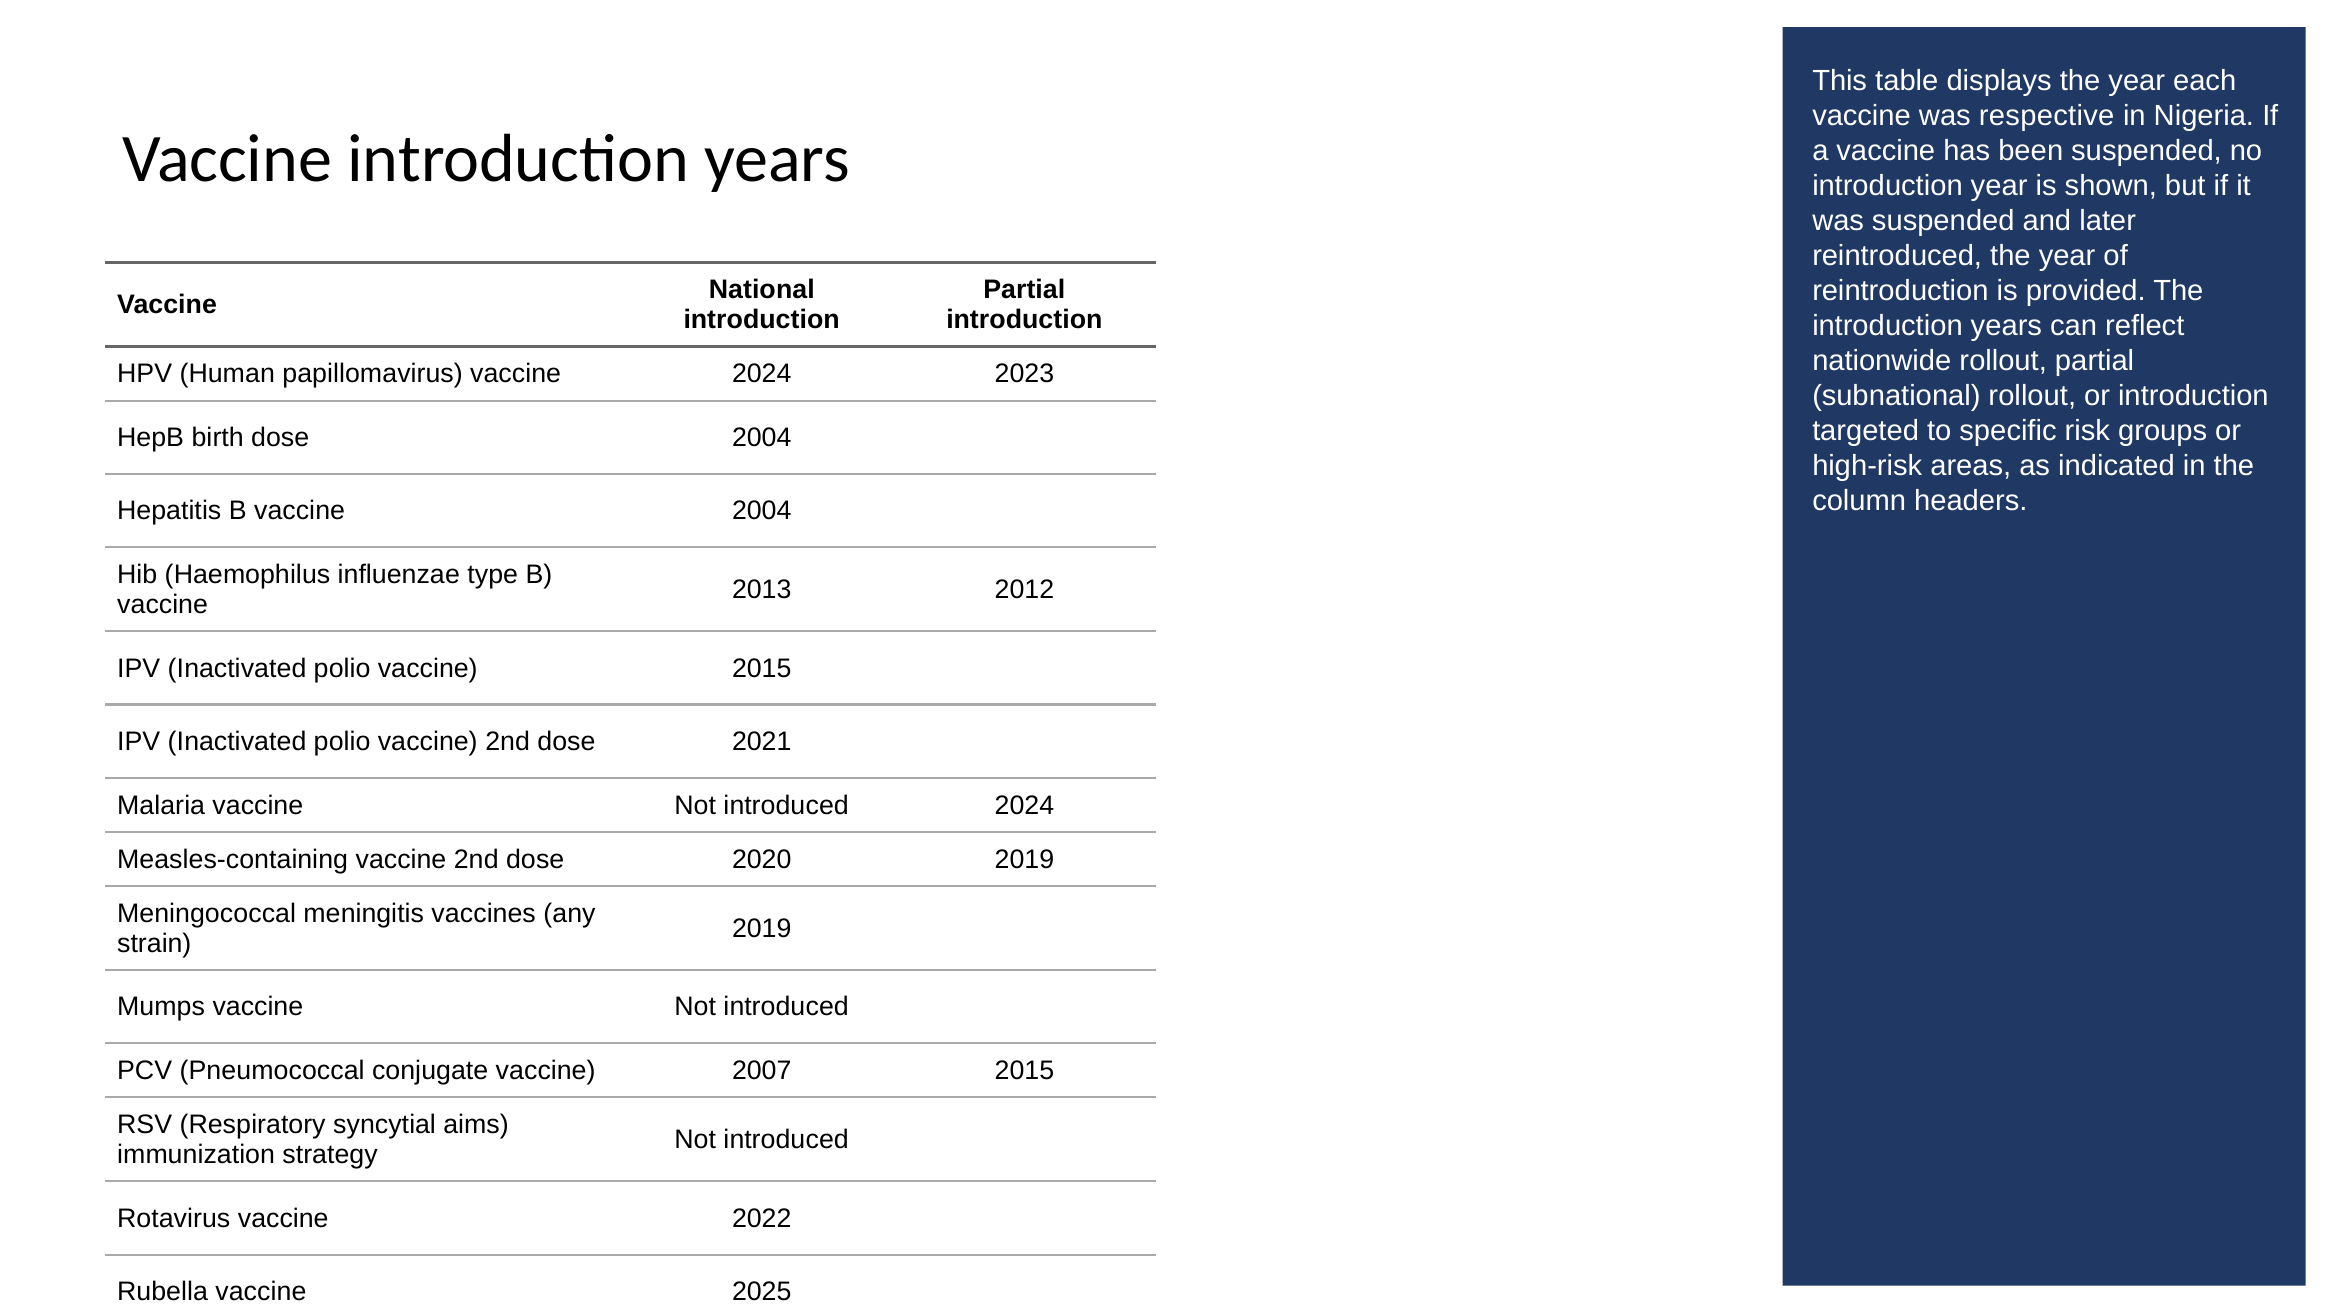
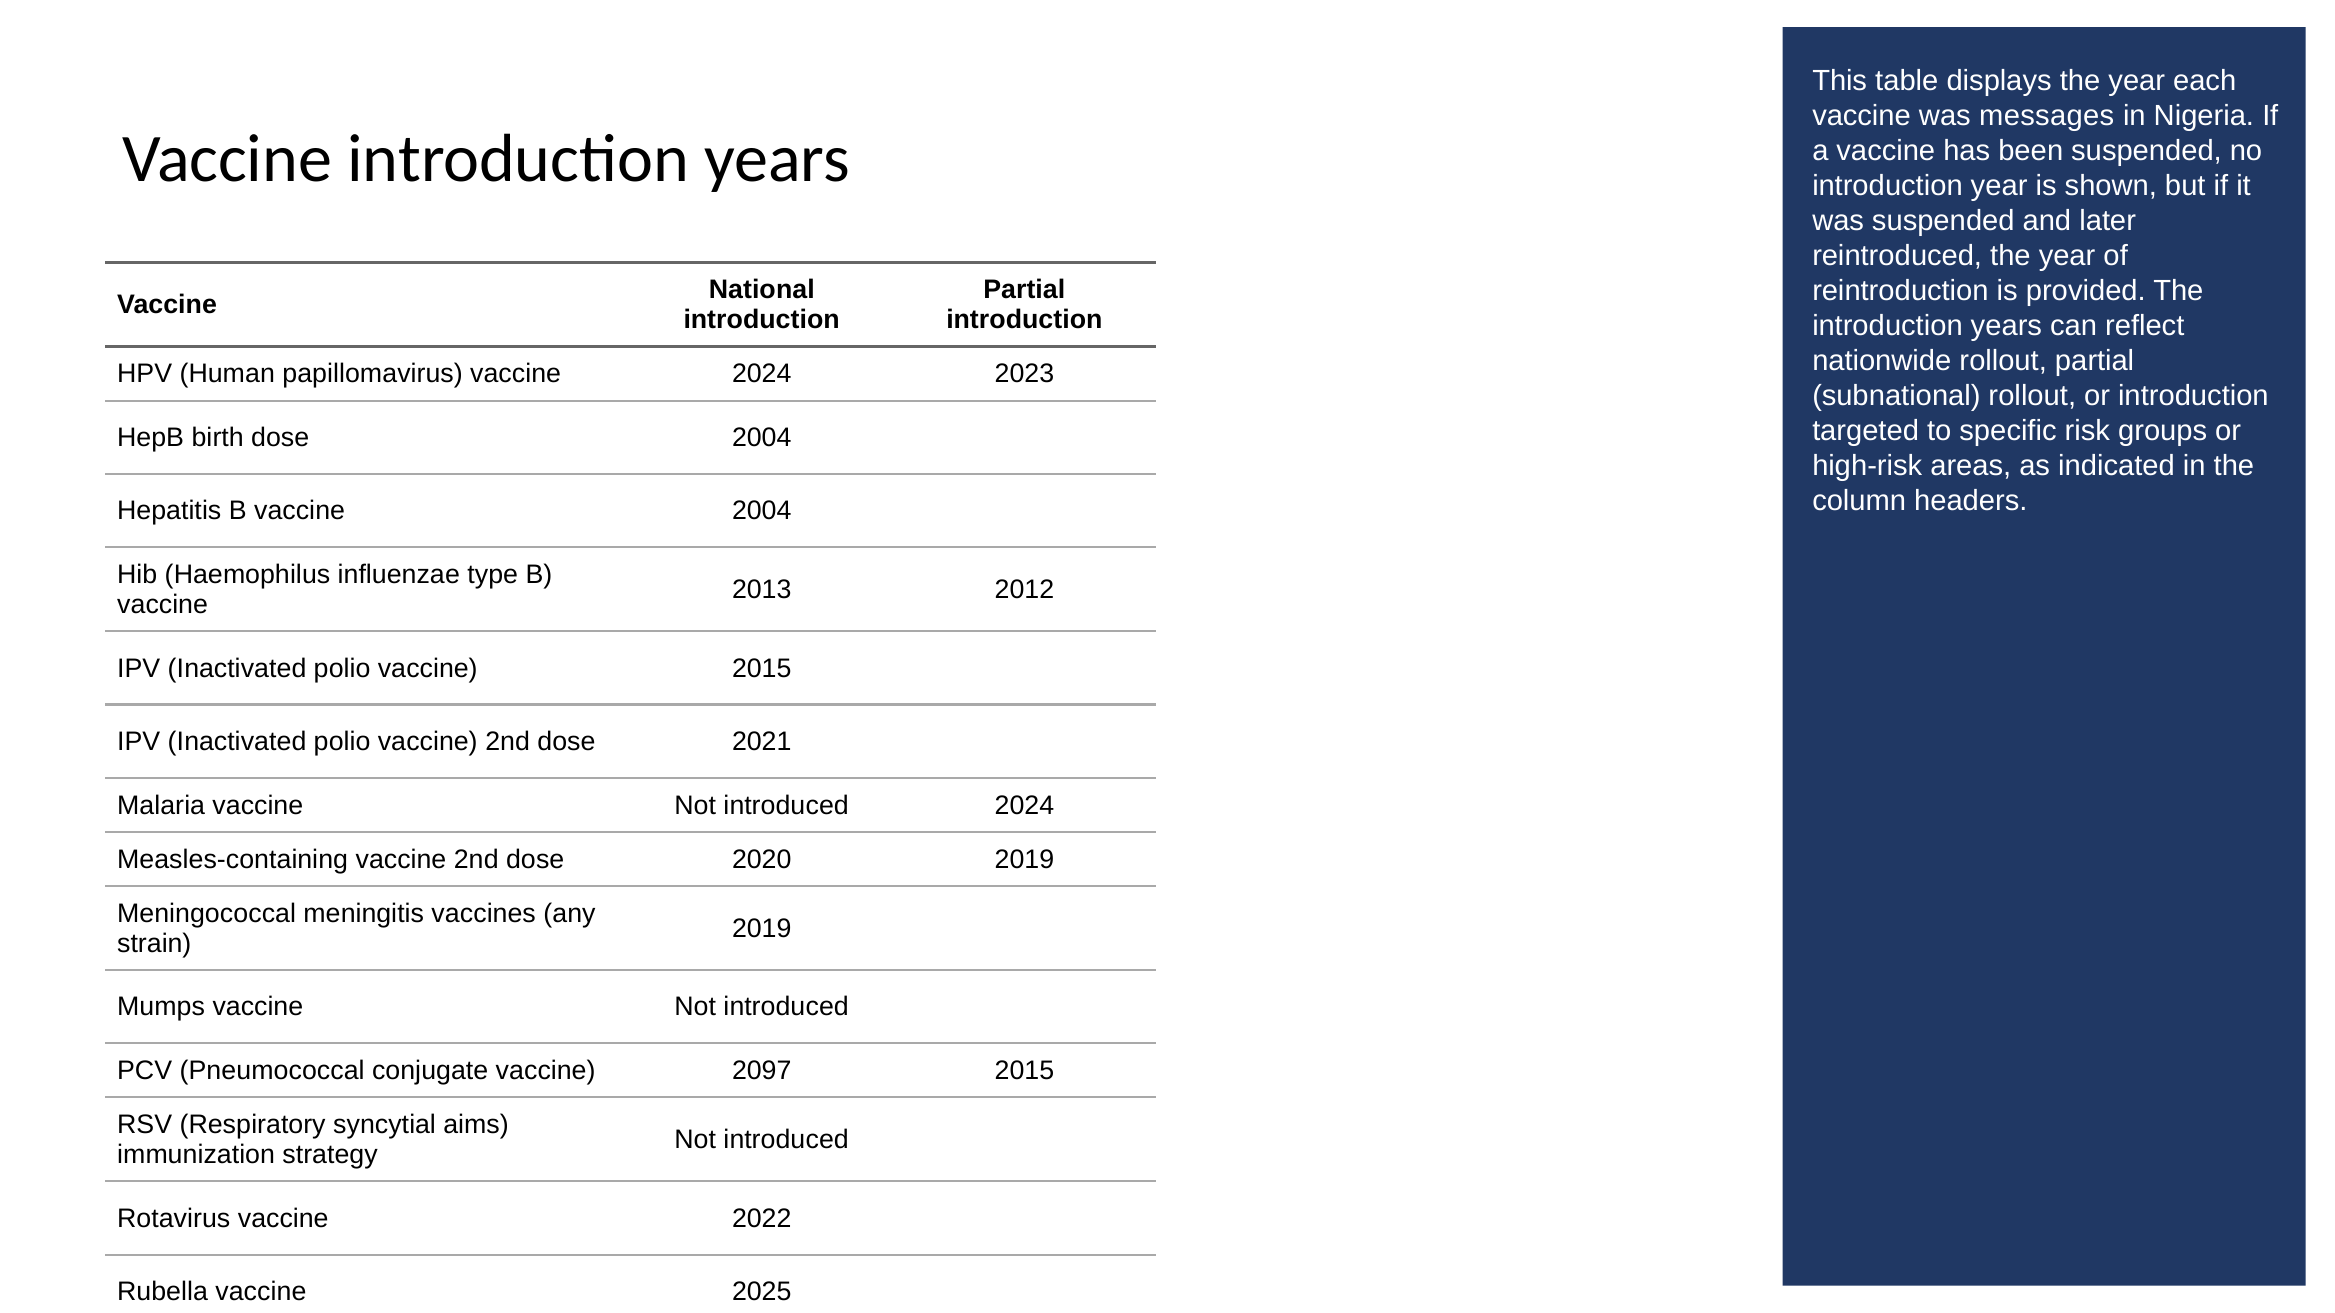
respective: respective -> messages (2047, 116)
2007: 2007 -> 2097 (762, 1071)
